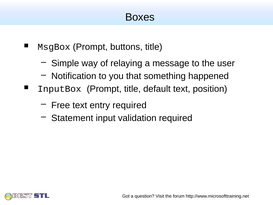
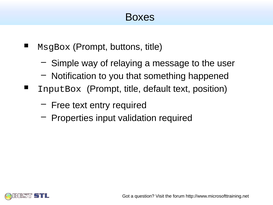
Statement: Statement -> Properties (72, 118)
